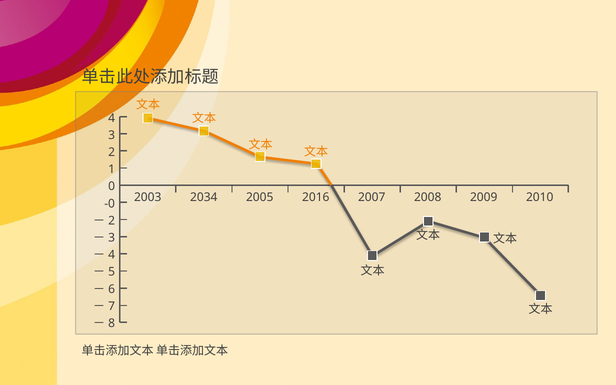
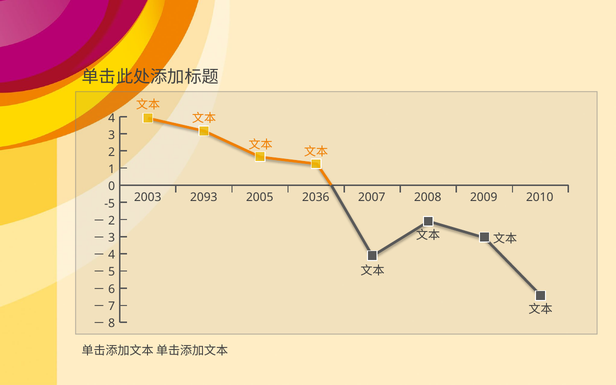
2034: 2034 -> 2093 (204, 197)
2016: 2016 -> 2036 (316, 197)
-0: -0 -> -5 (110, 204)
